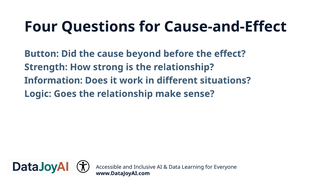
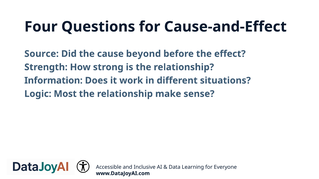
Button: Button -> Source (42, 54)
Goes: Goes -> Most (65, 94)
